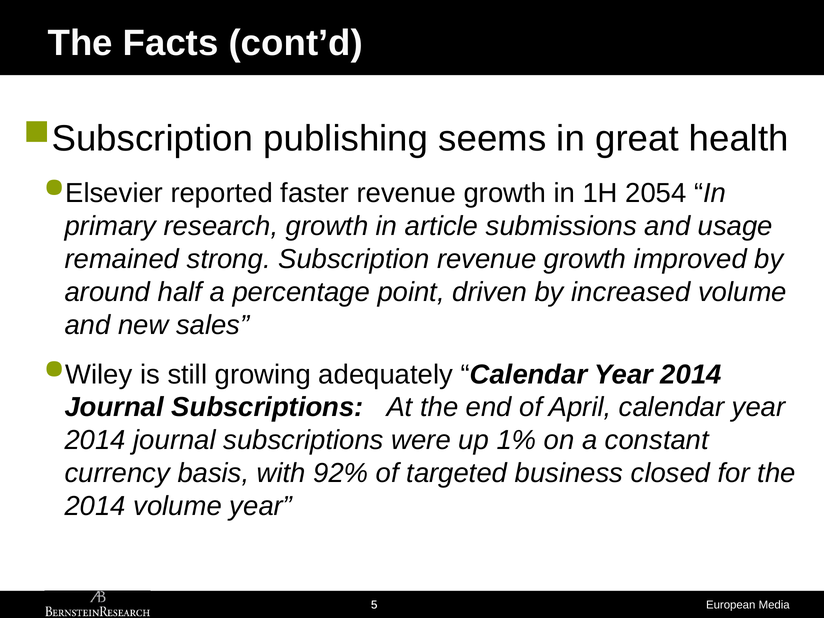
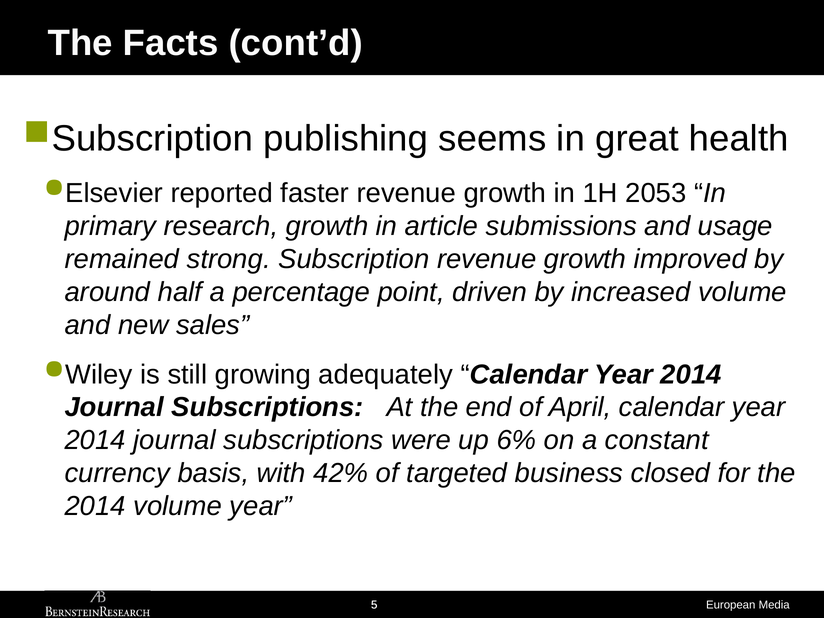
2054: 2054 -> 2053 (656, 193)
1%: 1% -> 6% (516, 440)
92%: 92% -> 42% (341, 473)
